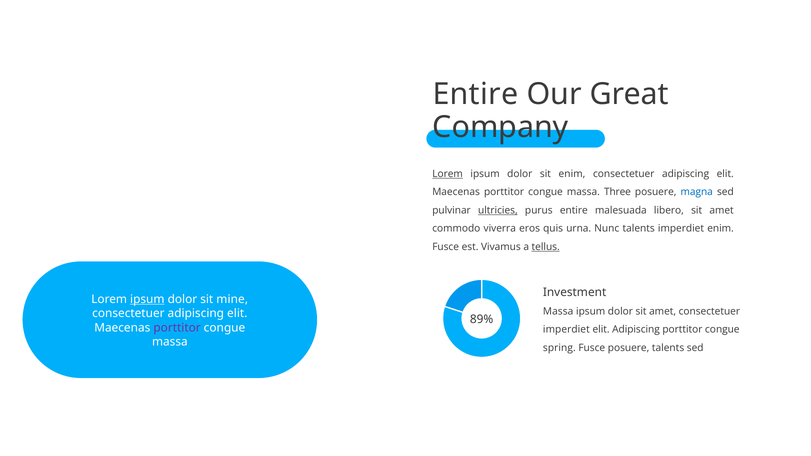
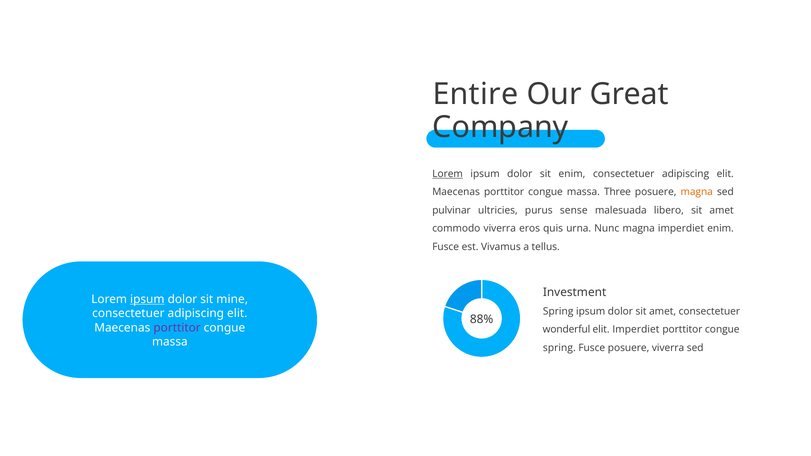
magna colour: blue -> orange (697, 192)
ultricies underline: present -> none (498, 210)
purus entire: entire -> sense (574, 210)
Nunc talents: talents -> magna (639, 229)
tellus underline: present -> none (546, 247)
Massa: Massa -> Spring (558, 311)
89%: 89% -> 88% (482, 319)
imperdiet: imperdiet -> wonderful (566, 330)
elit Adipiscing: Adipiscing -> Imperdiet (636, 330)
posuere talents: talents -> viverra (668, 348)
